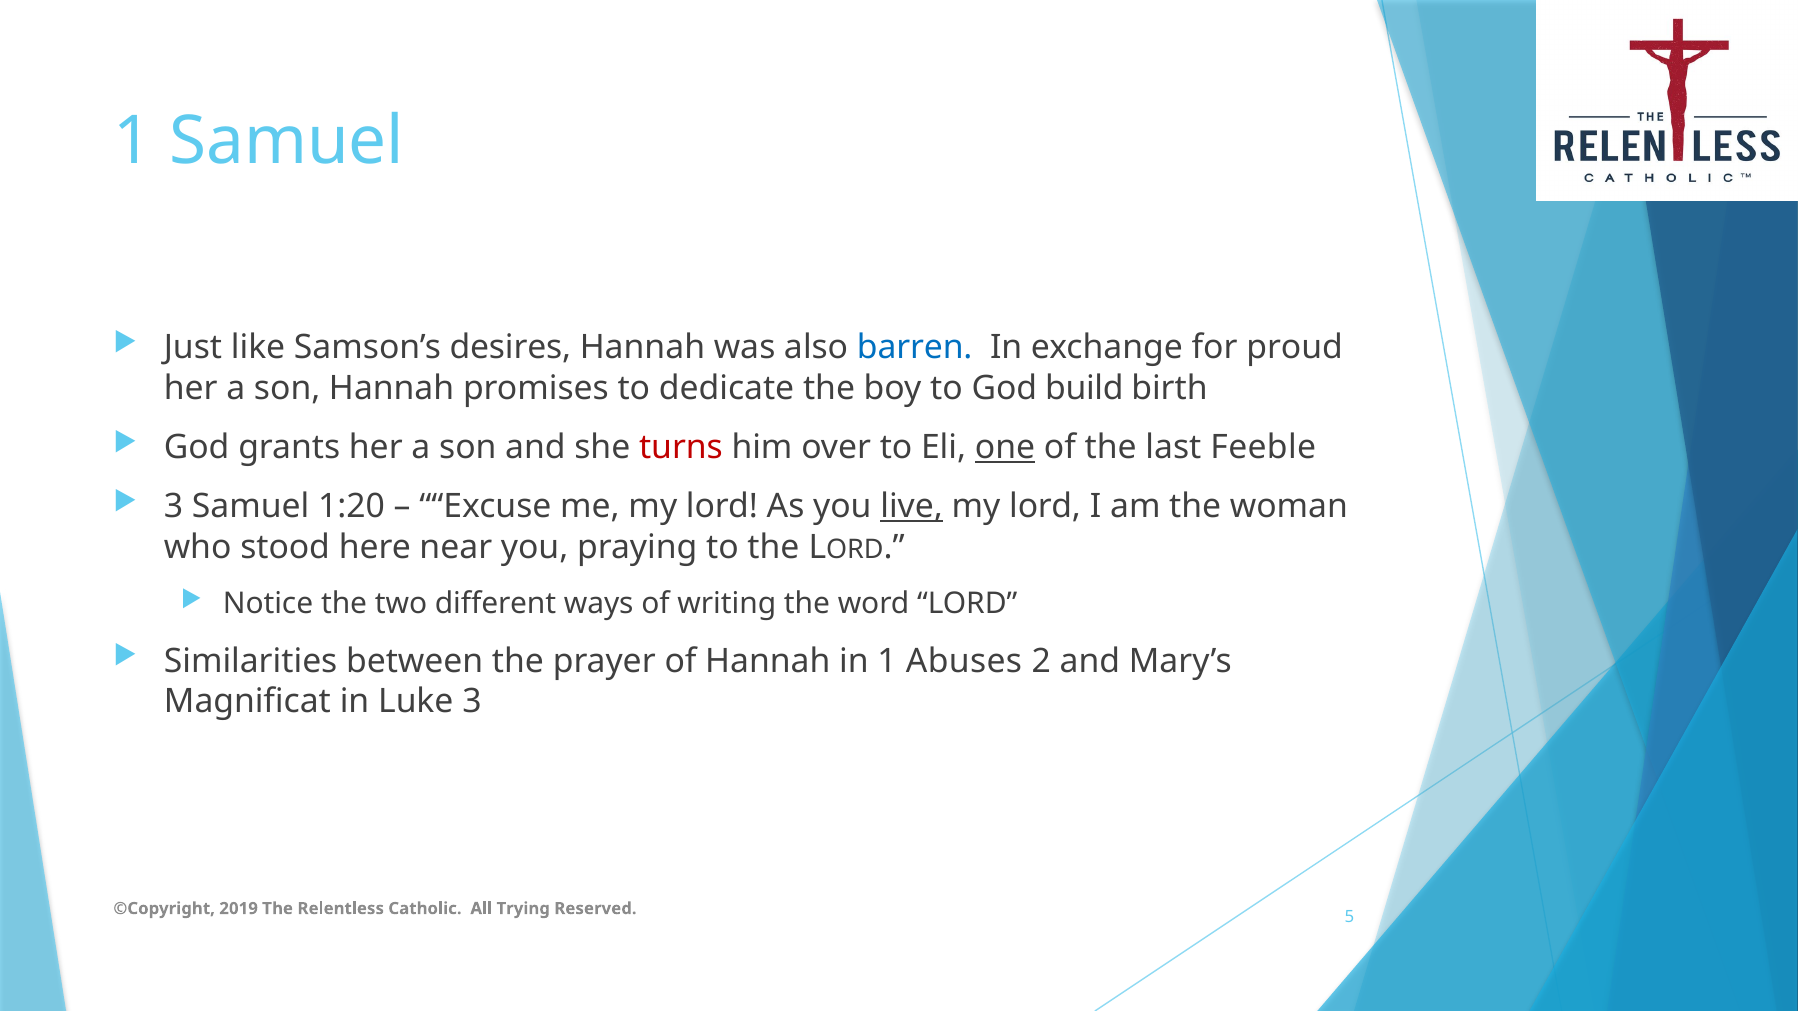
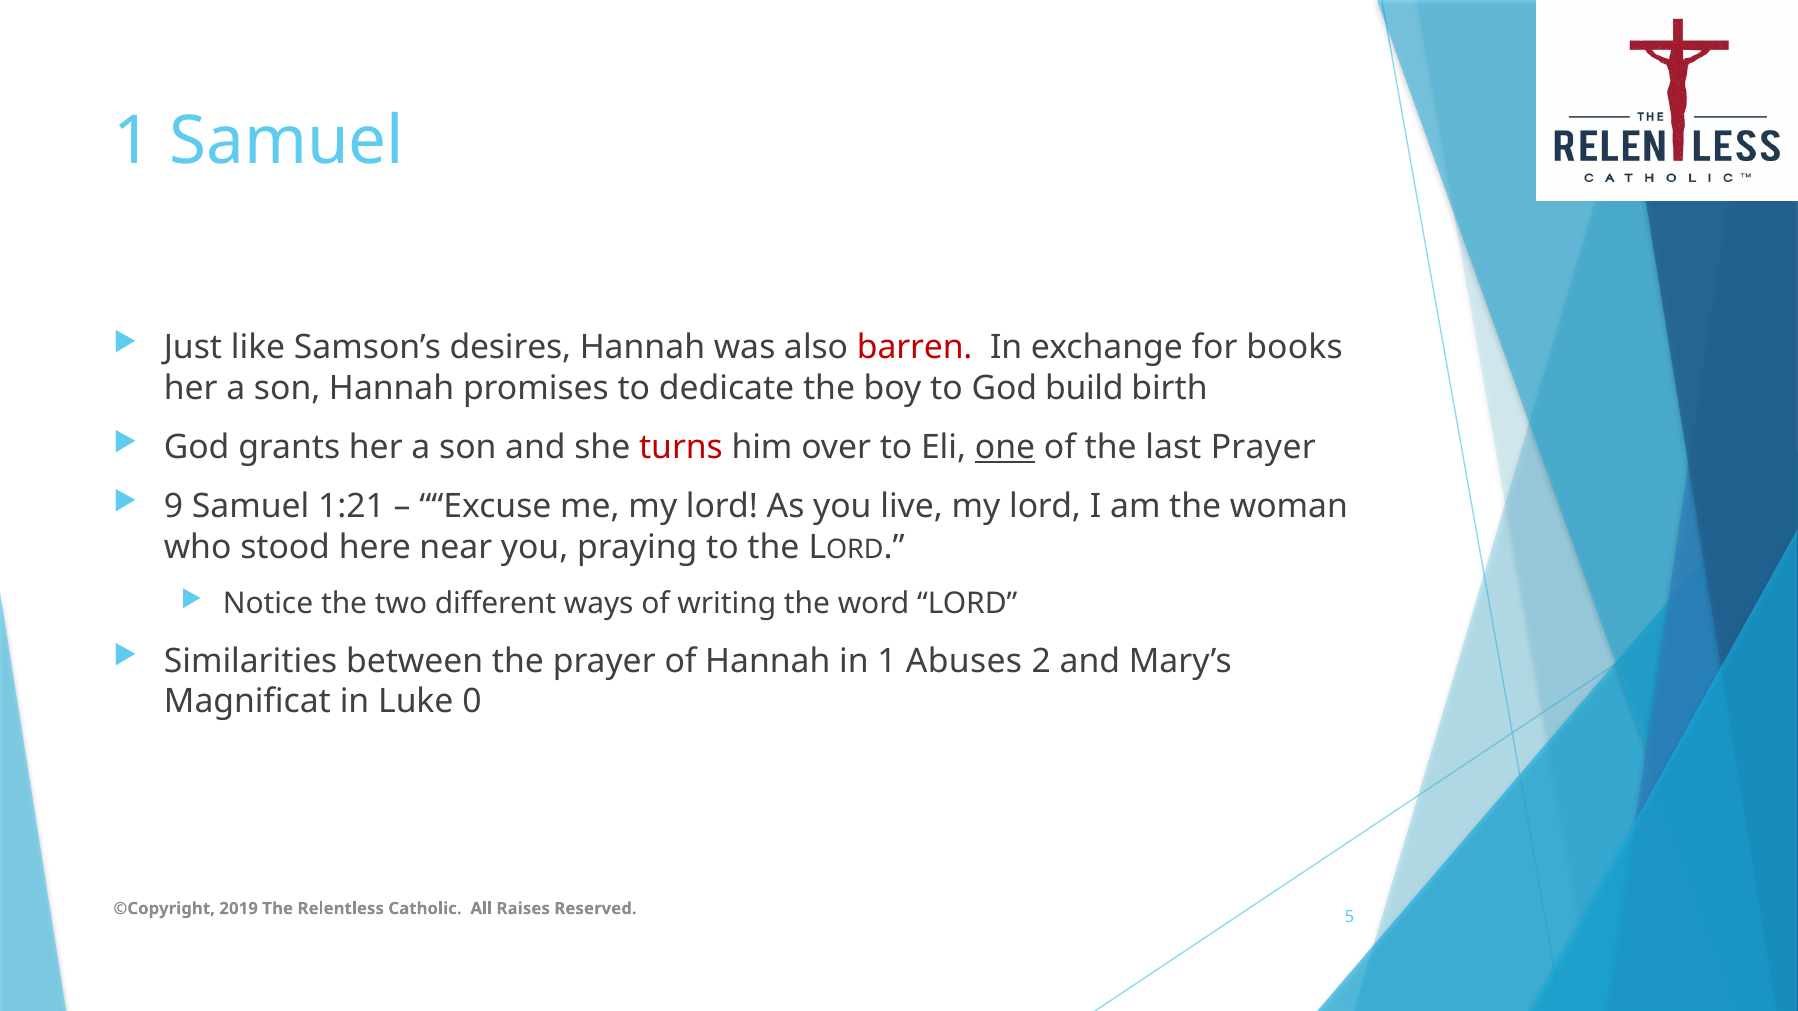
barren colour: blue -> red (915, 348)
proud: proud -> books (1295, 348)
last Feeble: Feeble -> Prayer (1263, 448)
3: 3 -> 9 (174, 507)
1:20: 1:20 -> 1:21 (352, 507)
live underline: present -> none (912, 507)
Luke 3: 3 -> 0 (472, 702)
Trying: Trying -> Raises (523, 909)
